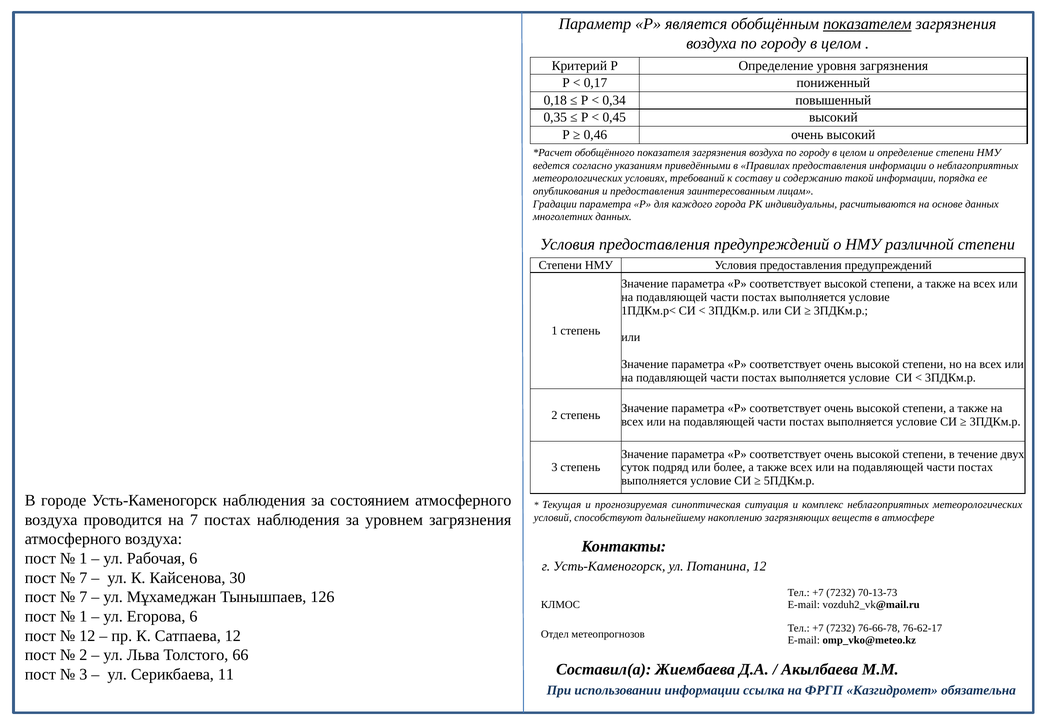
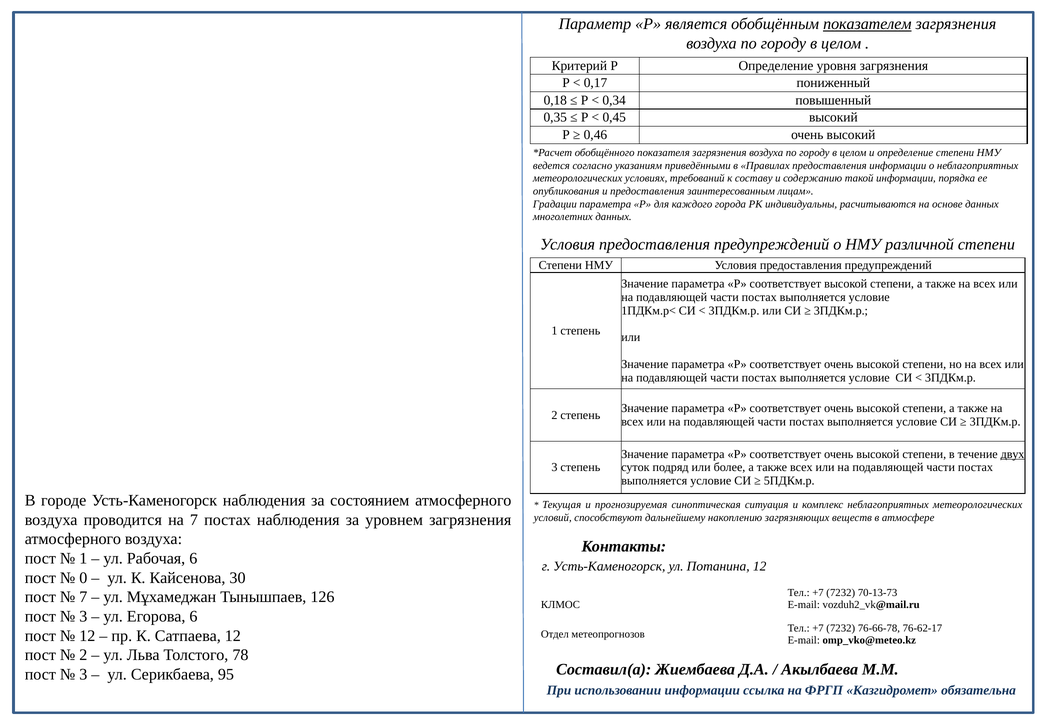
двух underline: none -> present (1013, 454)
7: 7 -> 0 (83, 578)
1: 1 -> 3 (83, 616)
66: 66 -> 78 (240, 655)
11: 11 -> 95 (226, 674)
